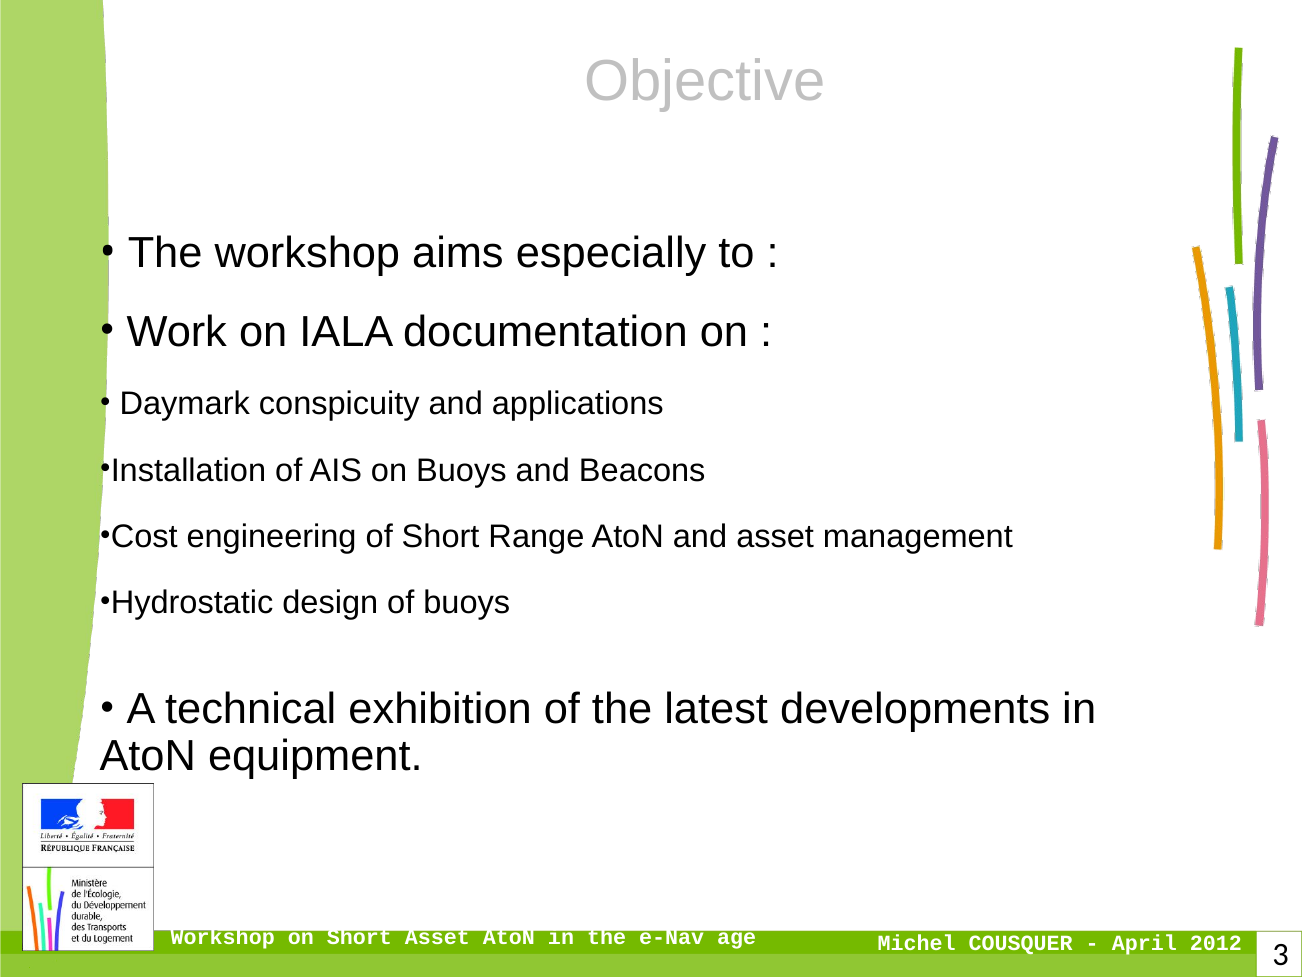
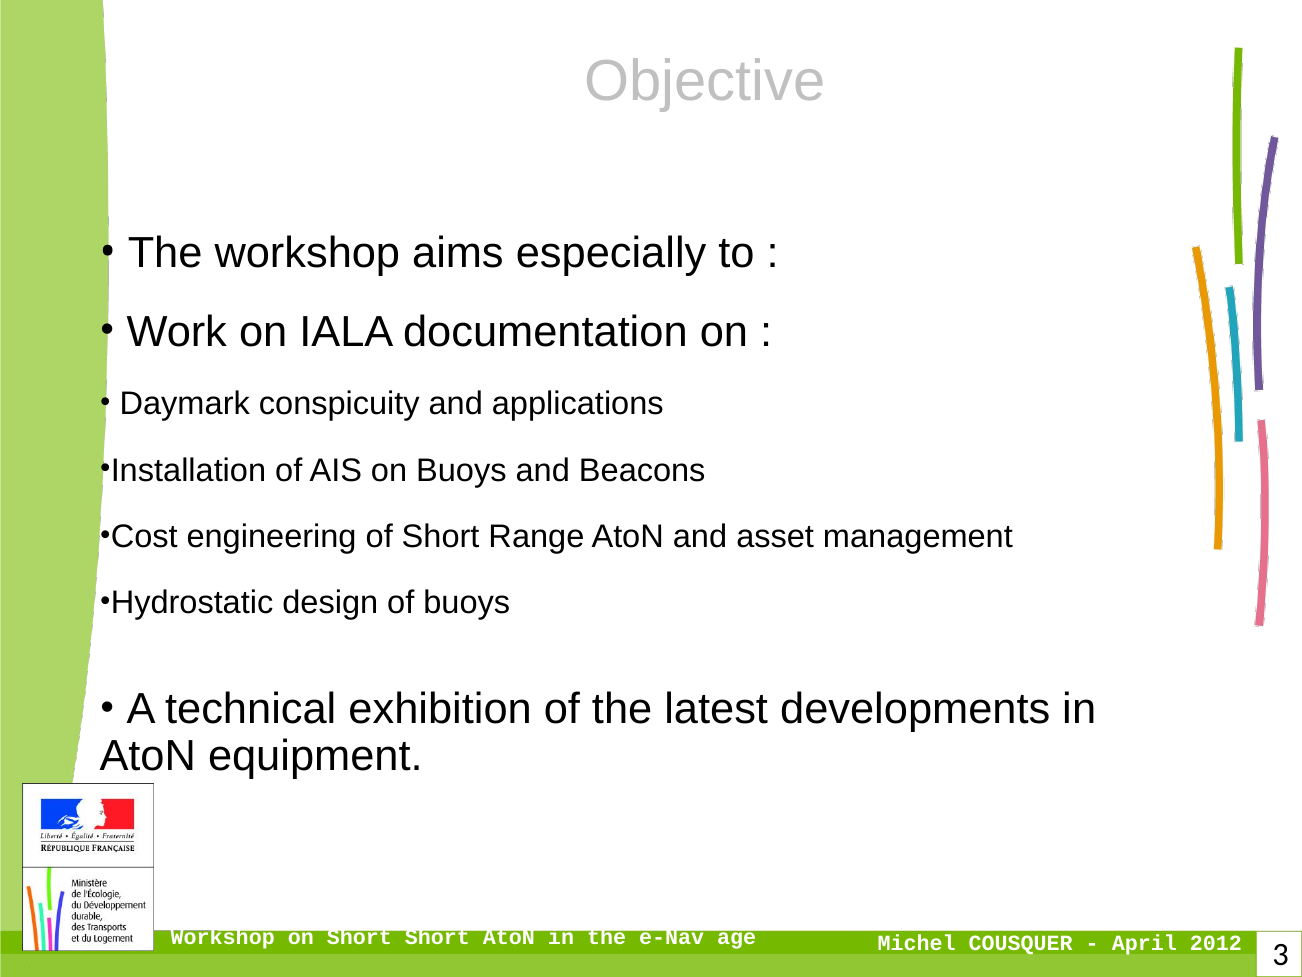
Short Asset: Asset -> Short (437, 937)
